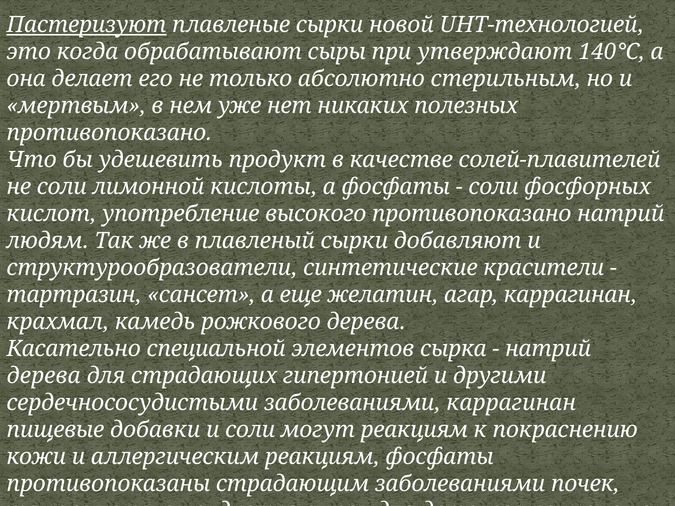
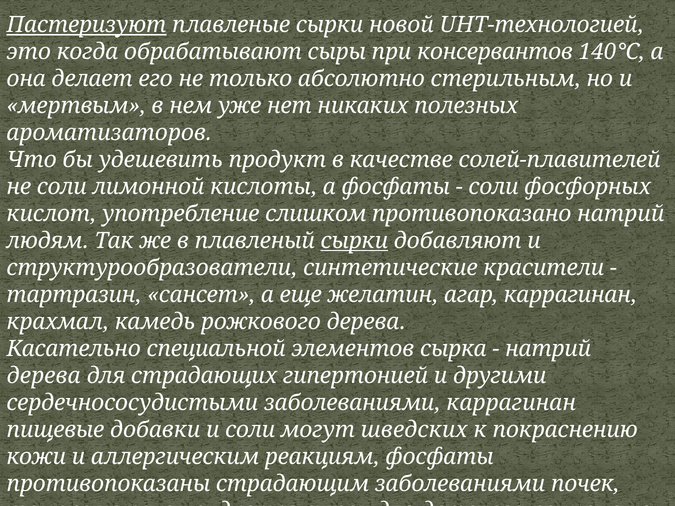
утверждают: утверждают -> консервантов (495, 52)
противопоказано: противопоказано -> ароматизаторов (109, 133)
употребление высокого: высокого -> слишком (316, 214)
сырки underline: none -> present (354, 241)
могут реакциям: реакциям -> шведских (414, 430)
